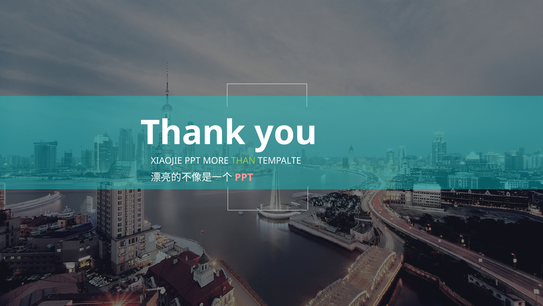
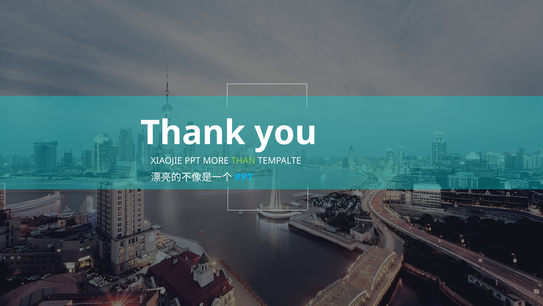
PPT colour: pink -> light blue (244, 177)
